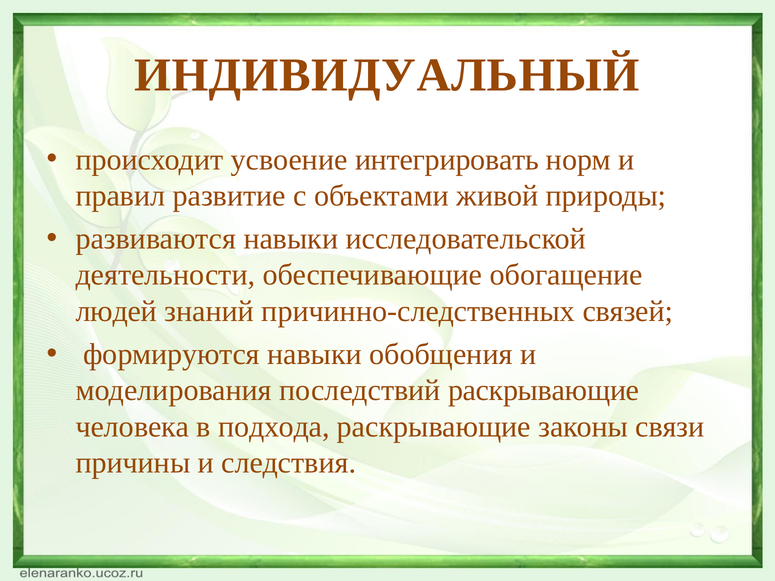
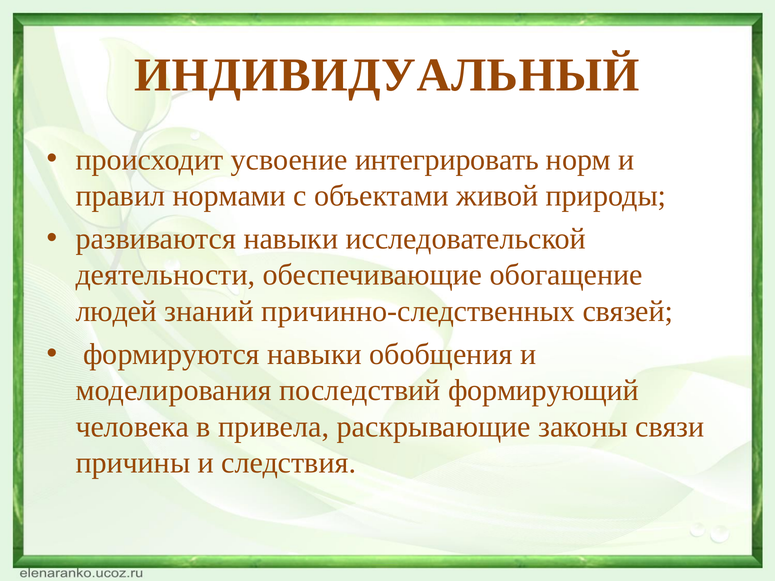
развитие: развитие -> нормами (229, 196)
последствий раскрывающие: раскрывающие -> формирующий (544, 391)
подхода: подхода -> привела (274, 427)
